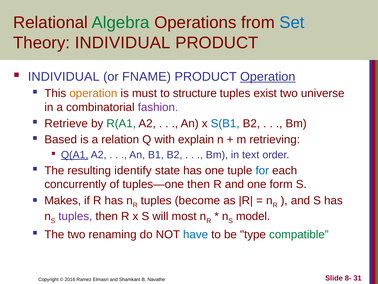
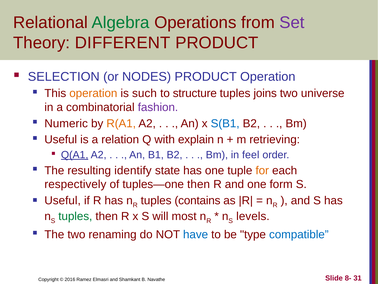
Set colour: blue -> purple (292, 23)
Theory INDIVIDUAL: INDIVIDUAL -> DIFFERENT (123, 43)
INDIVIDUAL: INDIVIDUAL -> SELECTION (64, 76)
FNAME: FNAME -> NODES (147, 76)
Operation underline: present -> none (268, 76)
must: must -> such (144, 93)
exist: exist -> joins (265, 93)
Retrieve: Retrieve -> Numeric (66, 123)
R(A1 colour: green -> orange (121, 123)
Based: Based -> Useful (61, 139)
text: text -> feel (251, 155)
for colour: blue -> orange (262, 170)
concurrently: concurrently -> respectively (75, 184)
Makes: Makes -> Useful (63, 200)
become: become -> contains (197, 200)
tuples colour: purple -> green (75, 216)
model: model -> levels (253, 216)
compatible colour: green -> blue (299, 234)
